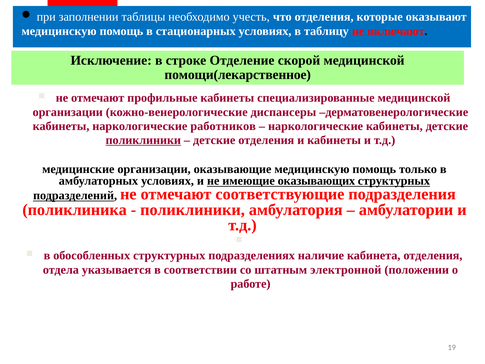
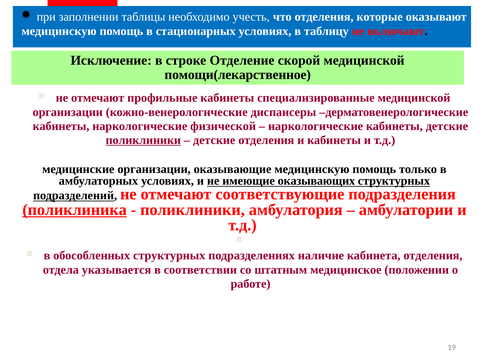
работников: работников -> физической (223, 126)
поликлиника underline: none -> present (75, 210)
электронной: электронной -> медицинское (346, 269)
